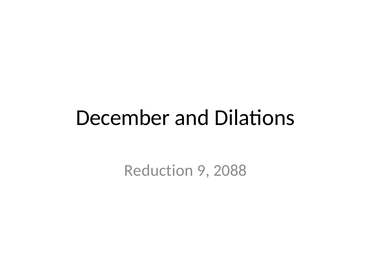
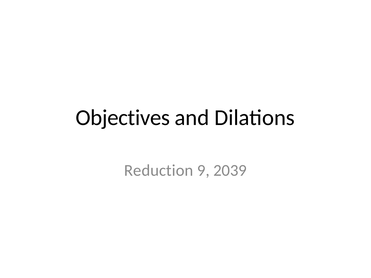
December: December -> Objectives (123, 118)
2088: 2088 -> 2039 (230, 171)
